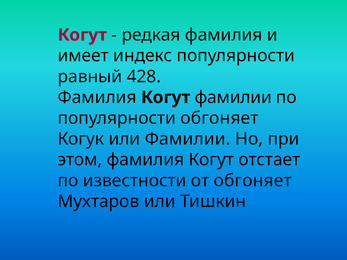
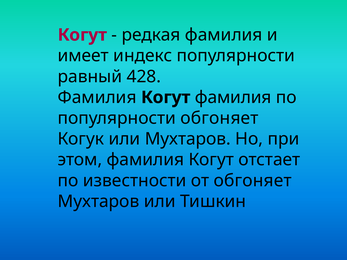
Когут фамилии: фамилии -> фамилия (233, 97)
или Фамилии: Фамилии -> Мухтаров (188, 139)
